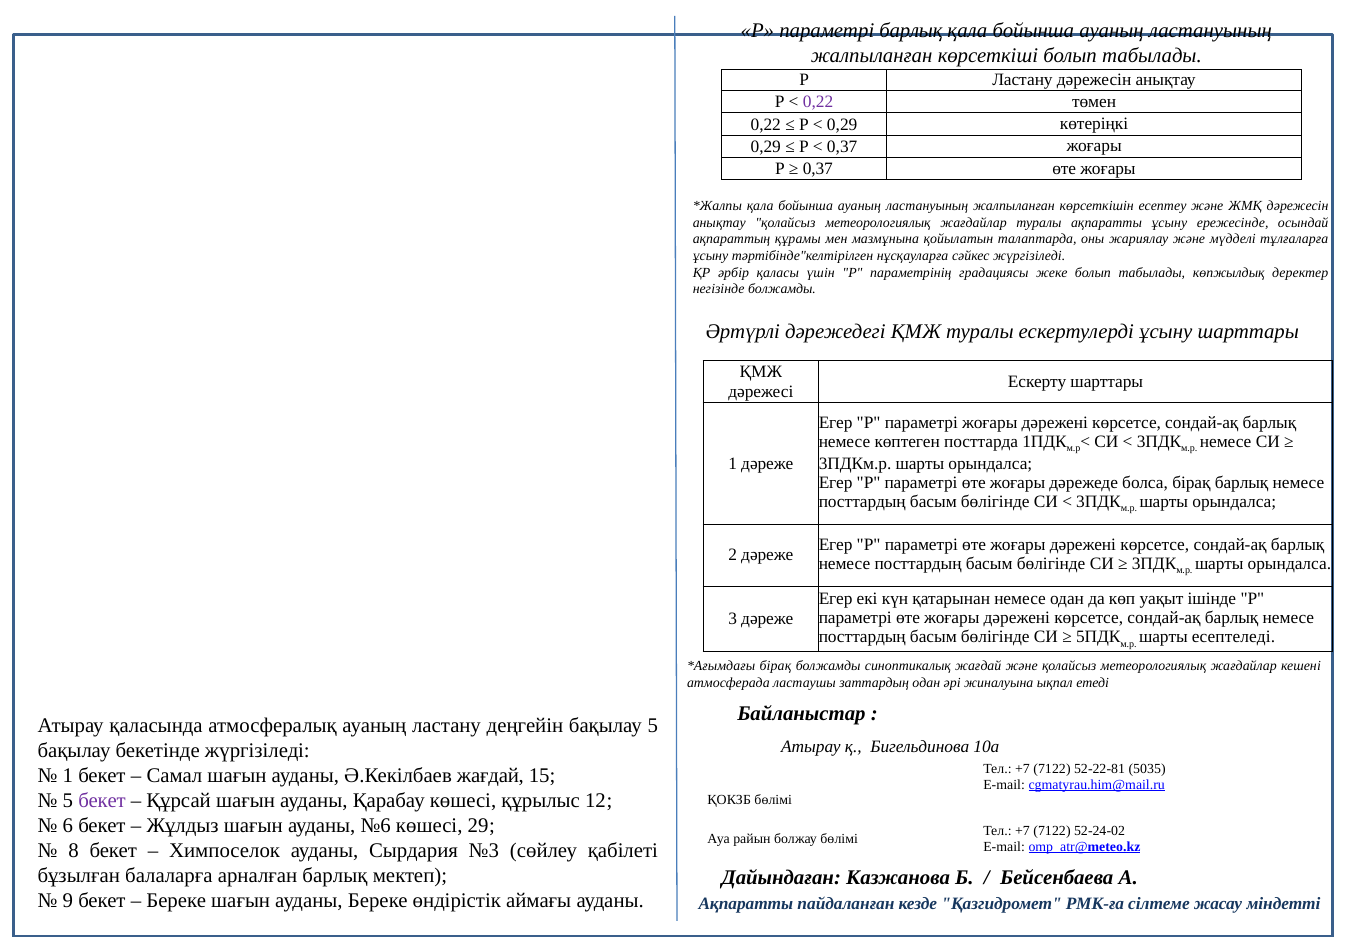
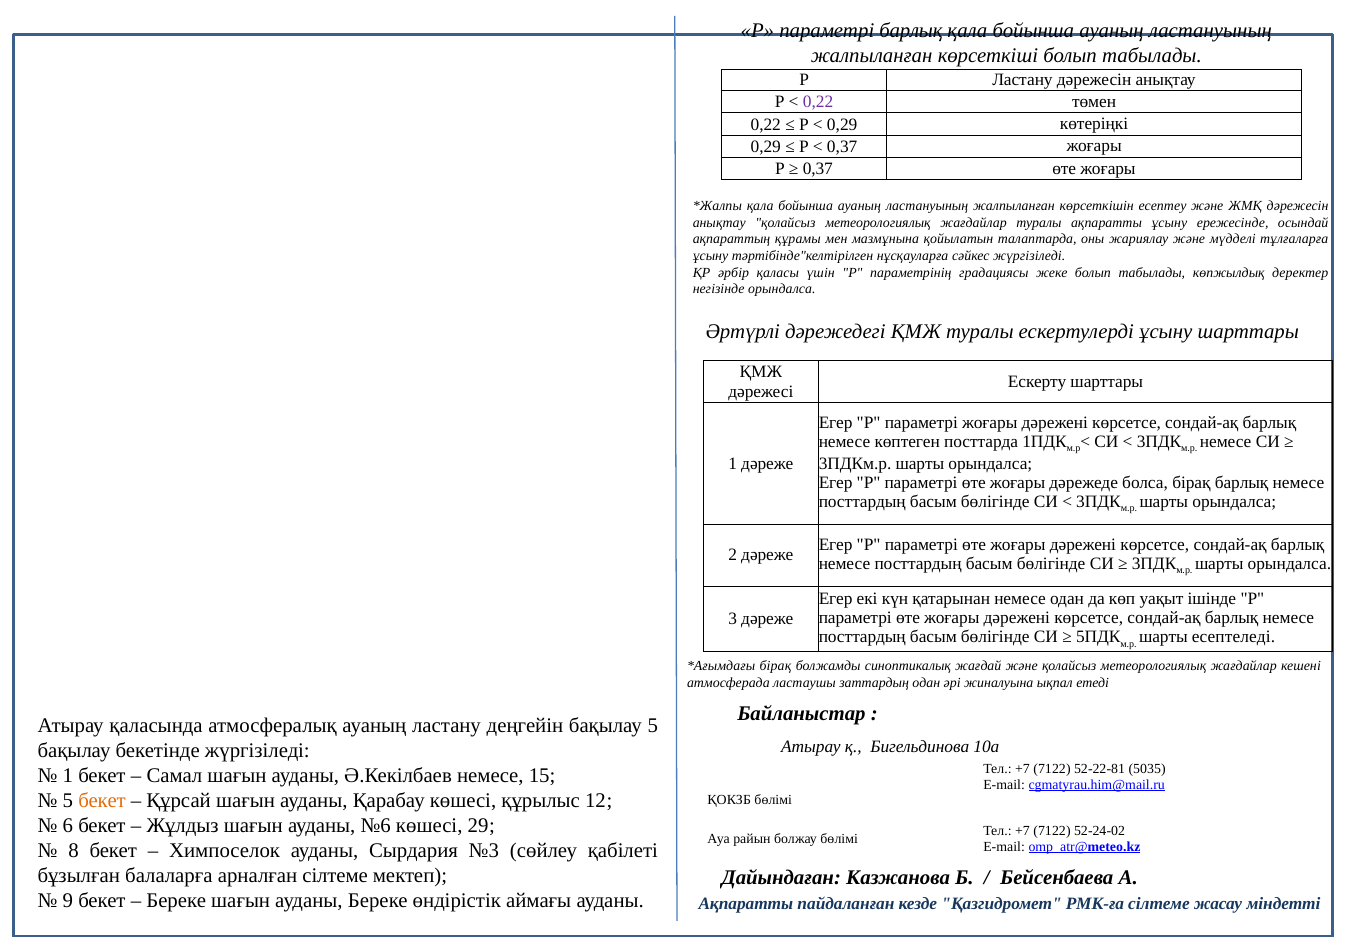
негізінде болжамды: болжамды -> орындалса (782, 289)
Ә.Кекілбаев жағдай: жағдай -> немесе (490, 776)
бекет colour: purple -> orange (102, 801)
арналған барлық: барлық -> сілтеме (335, 876)
